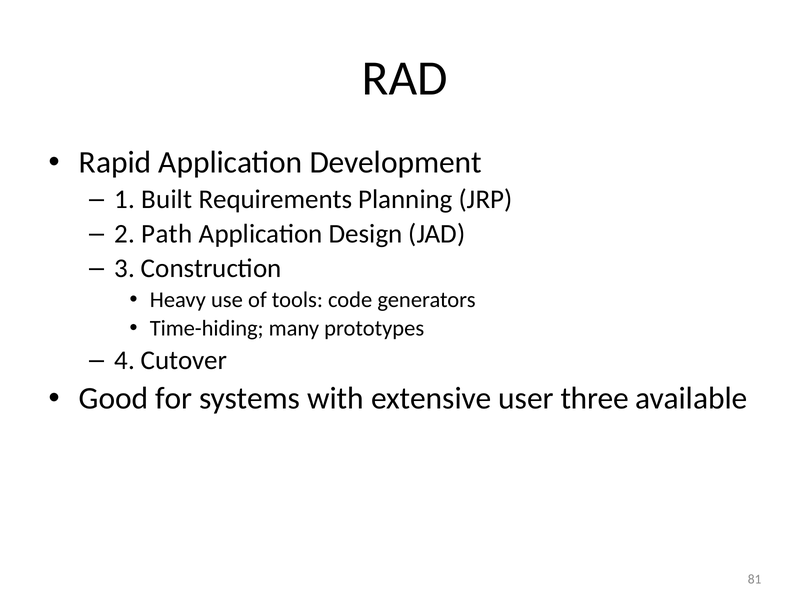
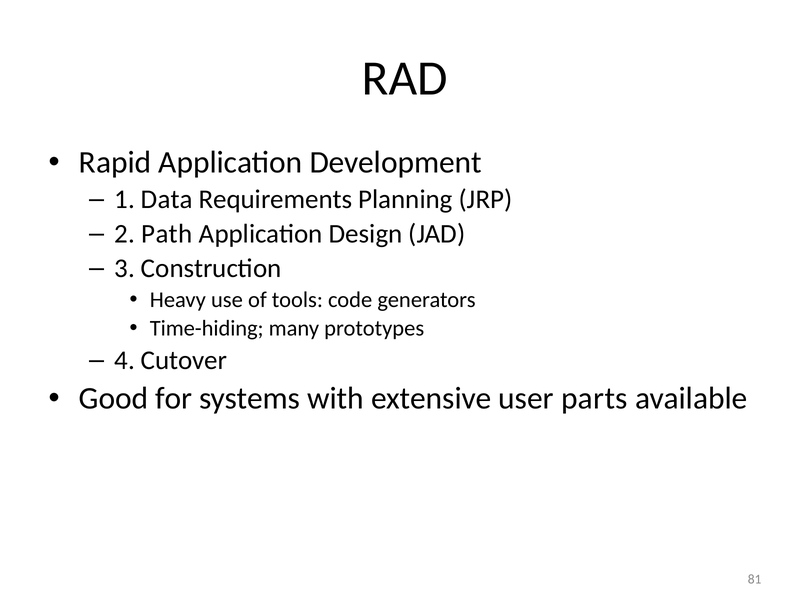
Built: Built -> Data (167, 200)
three: three -> parts (594, 399)
